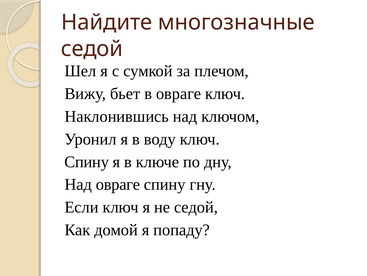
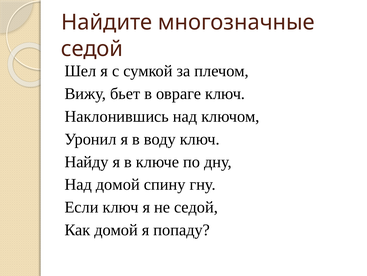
Спину: Спину -> Найду (87, 161)
Над овраге: овраге -> домой (118, 184)
